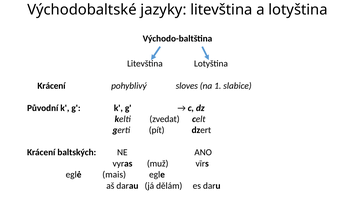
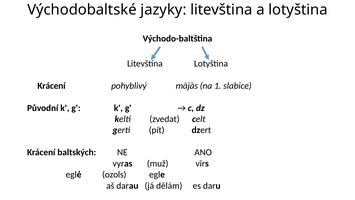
sloves: sloves -> mājās (187, 86)
mais: mais -> ozols (114, 174)
